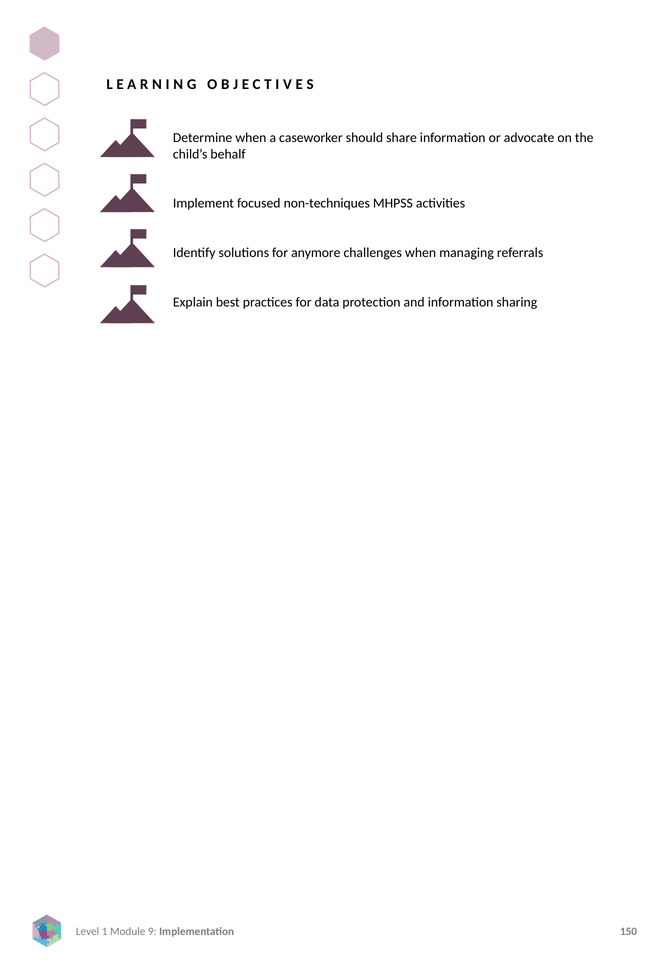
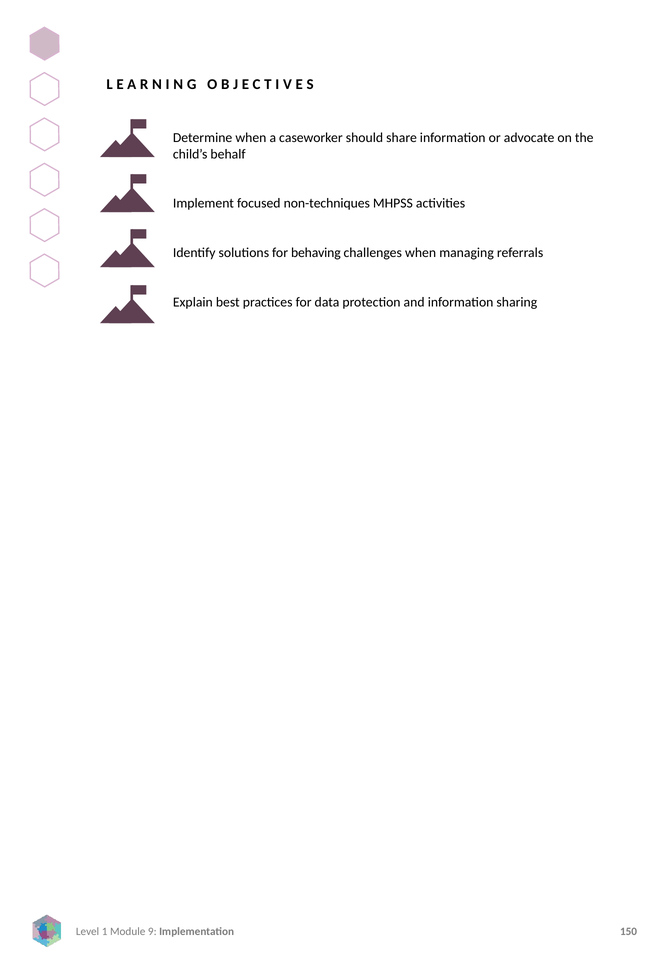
anymore: anymore -> behaving (316, 253)
